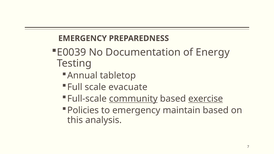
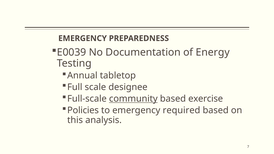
evacuate: evacuate -> designee (128, 87)
exercise underline: present -> none (206, 99)
maintain: maintain -> required (181, 110)
